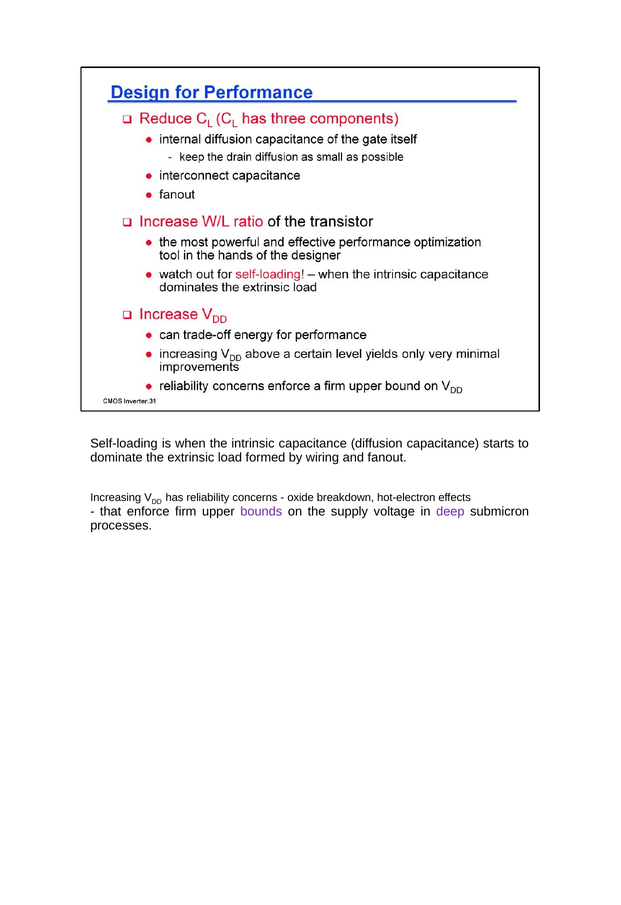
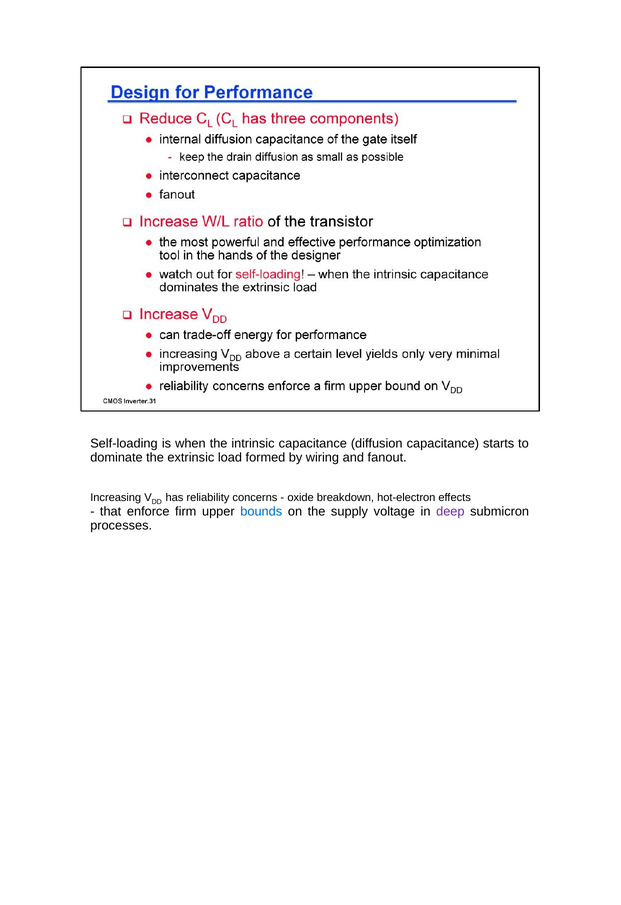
bounds colour: purple -> blue (261, 512)
